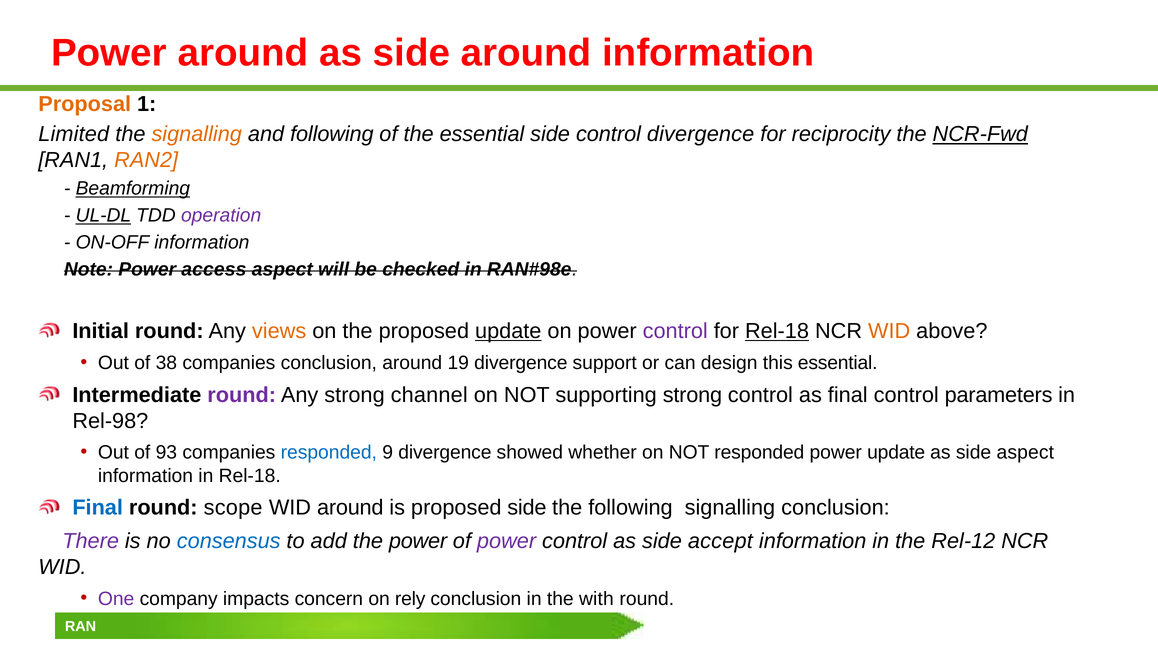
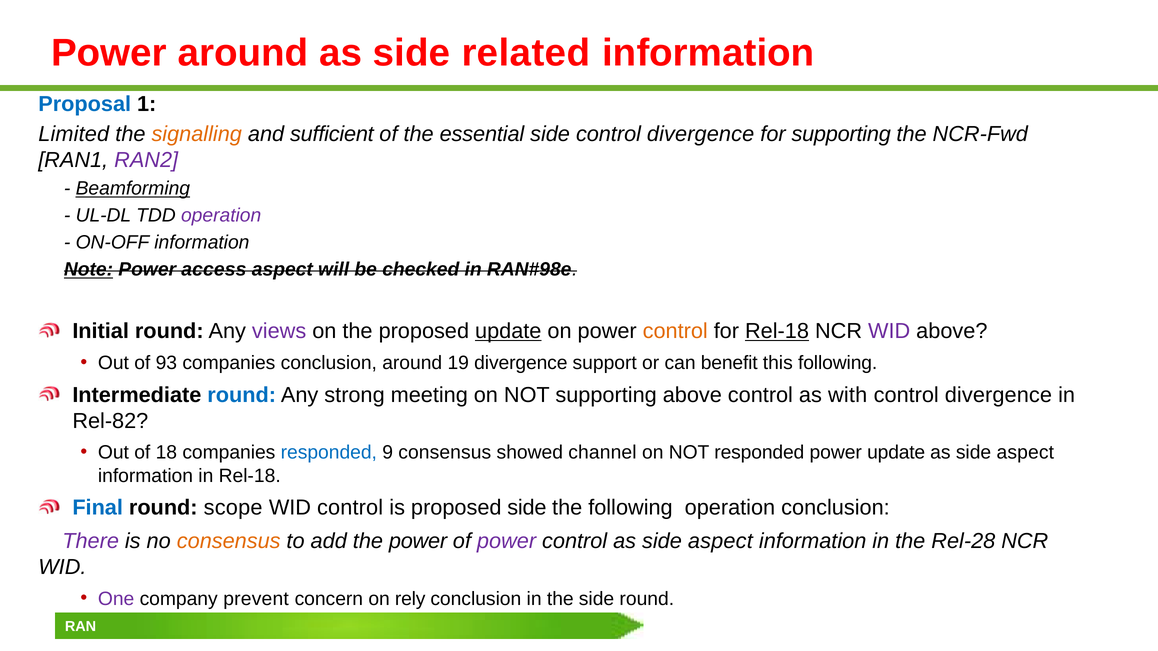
side around: around -> related (526, 53)
Proposal colour: orange -> blue (85, 104)
and following: following -> sufficient (332, 134)
for reciprocity: reciprocity -> supporting (841, 134)
NCR-Fwd underline: present -> none (980, 134)
RAN2 colour: orange -> purple (146, 160)
UL-DL underline: present -> none (103, 216)
Note underline: none -> present (89, 270)
views colour: orange -> purple (279, 331)
control colour: purple -> orange (675, 331)
WID colour: orange -> purple (889, 331)
38: 38 -> 93 (166, 363)
design: design -> benefit (729, 363)
this essential: essential -> following (838, 363)
round colour: purple -> blue (242, 395)
channel: channel -> meeting (429, 395)
supporting strong: strong -> above (692, 395)
as final: final -> with (848, 395)
parameters: parameters -> divergence (998, 395)
Rel-98: Rel-98 -> Rel-82 (110, 421)
93: 93 -> 18 (166, 453)
9 divergence: divergence -> consensus (445, 453)
whether: whether -> channel (602, 453)
WID around: around -> control (350, 508)
following signalling: signalling -> operation (730, 508)
consensus colour: blue -> orange (229, 541)
control as side accept: accept -> aspect (720, 541)
Rel-12: Rel-12 -> Rel-28 (963, 541)
impacts: impacts -> prevent (256, 599)
the with: with -> side (597, 599)
